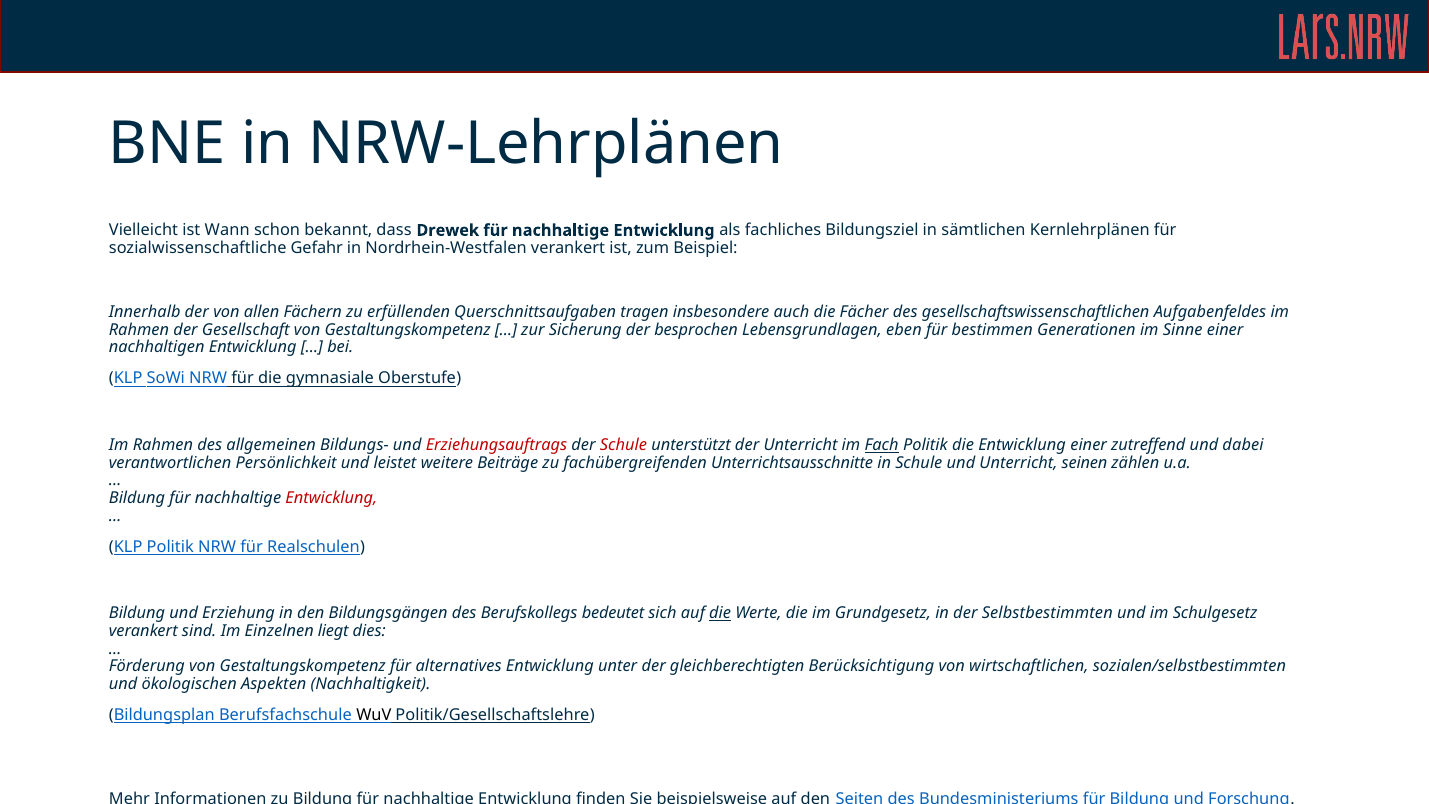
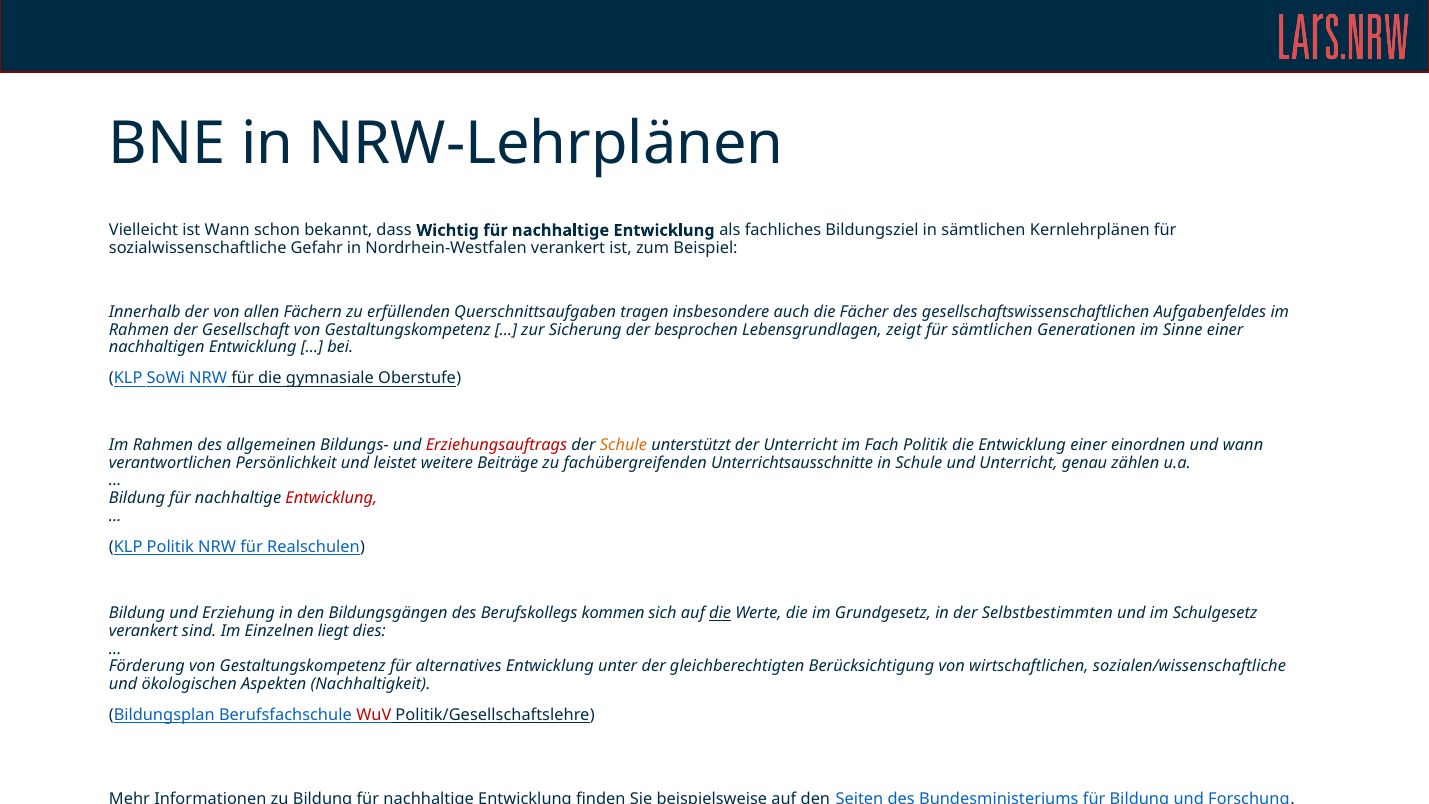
Drewek: Drewek -> Wichtig (448, 230)
eben: eben -> zeigt (904, 330)
für bestimmen: bestimmen -> sämtlichen (992, 330)
Schule colour: red -> orange (623, 445)
Fach underline: present -> none (882, 445)
zutreffend: zutreffend -> einordnen (1148, 445)
und dabei: dabei -> wann (1243, 445)
seinen: seinen -> genau (1085, 463)
bedeutet: bedeutet -> kommen (613, 613)
sozialen/selbstbestimmten: sozialen/selbstbestimmten -> sozialen/wissenschaftliche (1189, 666)
WuV colour: black -> red (374, 715)
